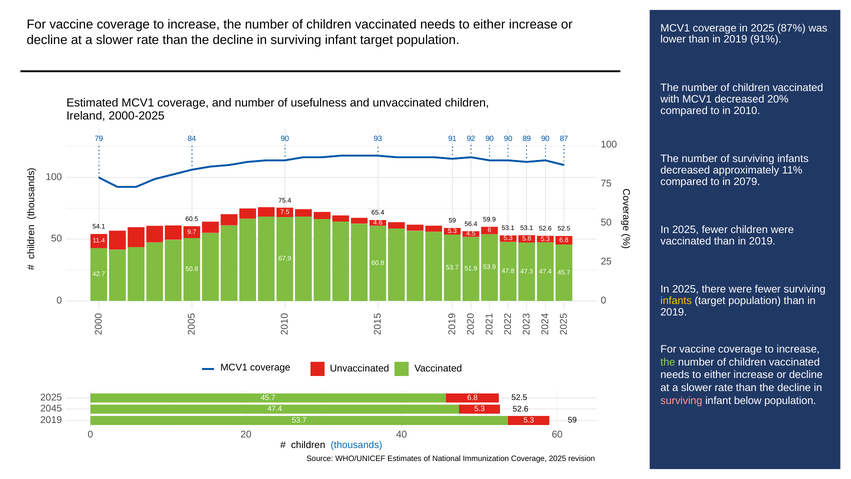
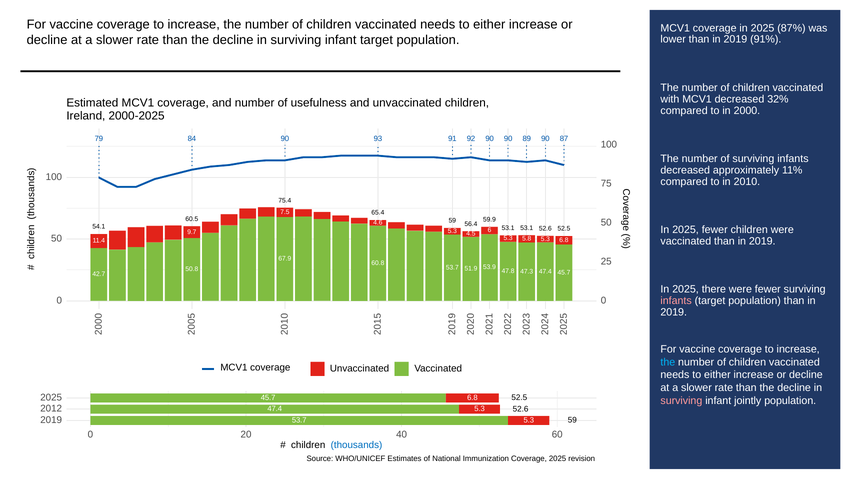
20%: 20% -> 32% (778, 99)
2010: 2010 -> 2000 (747, 111)
2079: 2079 -> 2010 (747, 182)
infants colour: yellow -> pink (676, 301)
the colour: light green -> light blue (668, 362)
below: below -> jointly (748, 400)
2045: 2045 -> 2012 (51, 409)
